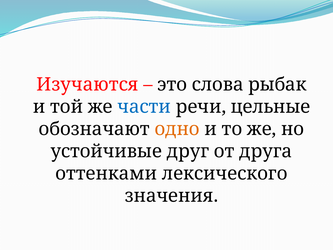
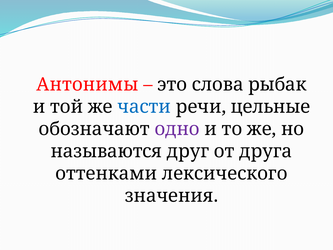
Изучаются: Изучаются -> Антонимы (87, 85)
одно colour: orange -> purple (177, 129)
устойчивые: устойчивые -> называются (106, 151)
